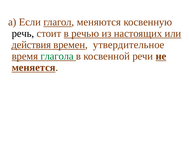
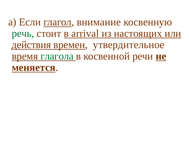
меняются: меняются -> внимание (99, 22)
речь colour: black -> green (23, 33)
речью: речью -> arrival (85, 33)
